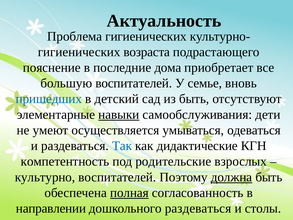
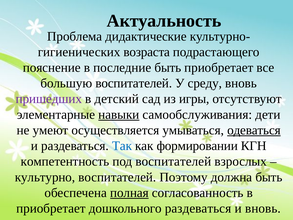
Проблема гигиенических: гигиенических -> дидактические (146, 36)
последние дома: дома -> быть (168, 68)
семье: семье -> среду (205, 83)
пришедших colour: blue -> purple (49, 99)
из быть: быть -> игры (194, 99)
одеваться underline: none -> present (254, 130)
дидактические: дидактические -> формировании (197, 146)
под родительские: родительские -> воспитателей (173, 161)
должна underline: present -> none (232, 177)
направлении: направлении -> приобретает (51, 208)
и столы: столы -> вновь (263, 208)
